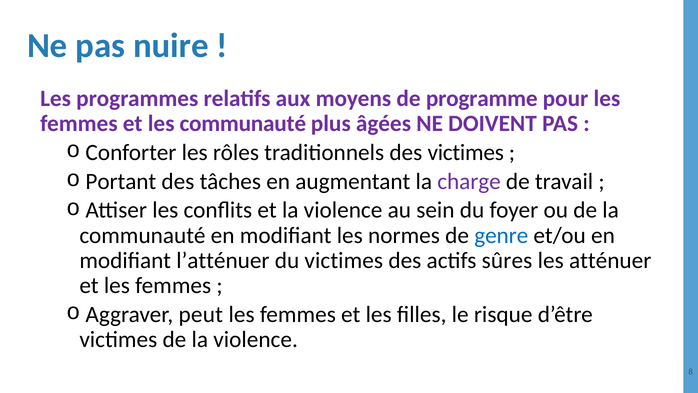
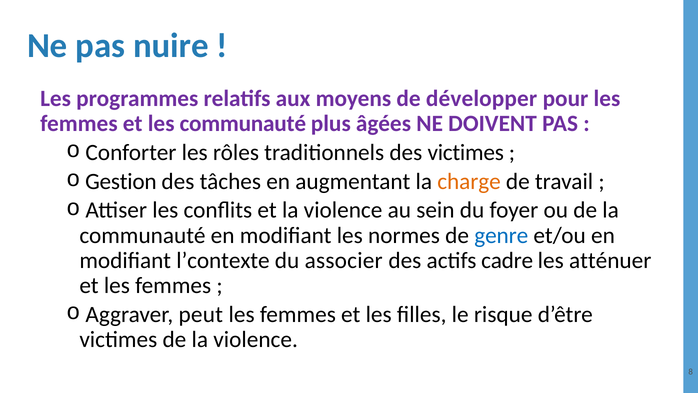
programme: programme -> développer (482, 99)
Portant: Portant -> Gestion (121, 181)
charge colour: purple -> orange (469, 181)
l’atténuer: l’atténuer -> l’contexte (223, 260)
du victimes: victimes -> associer (344, 260)
sûres: sûres -> cadre (507, 260)
